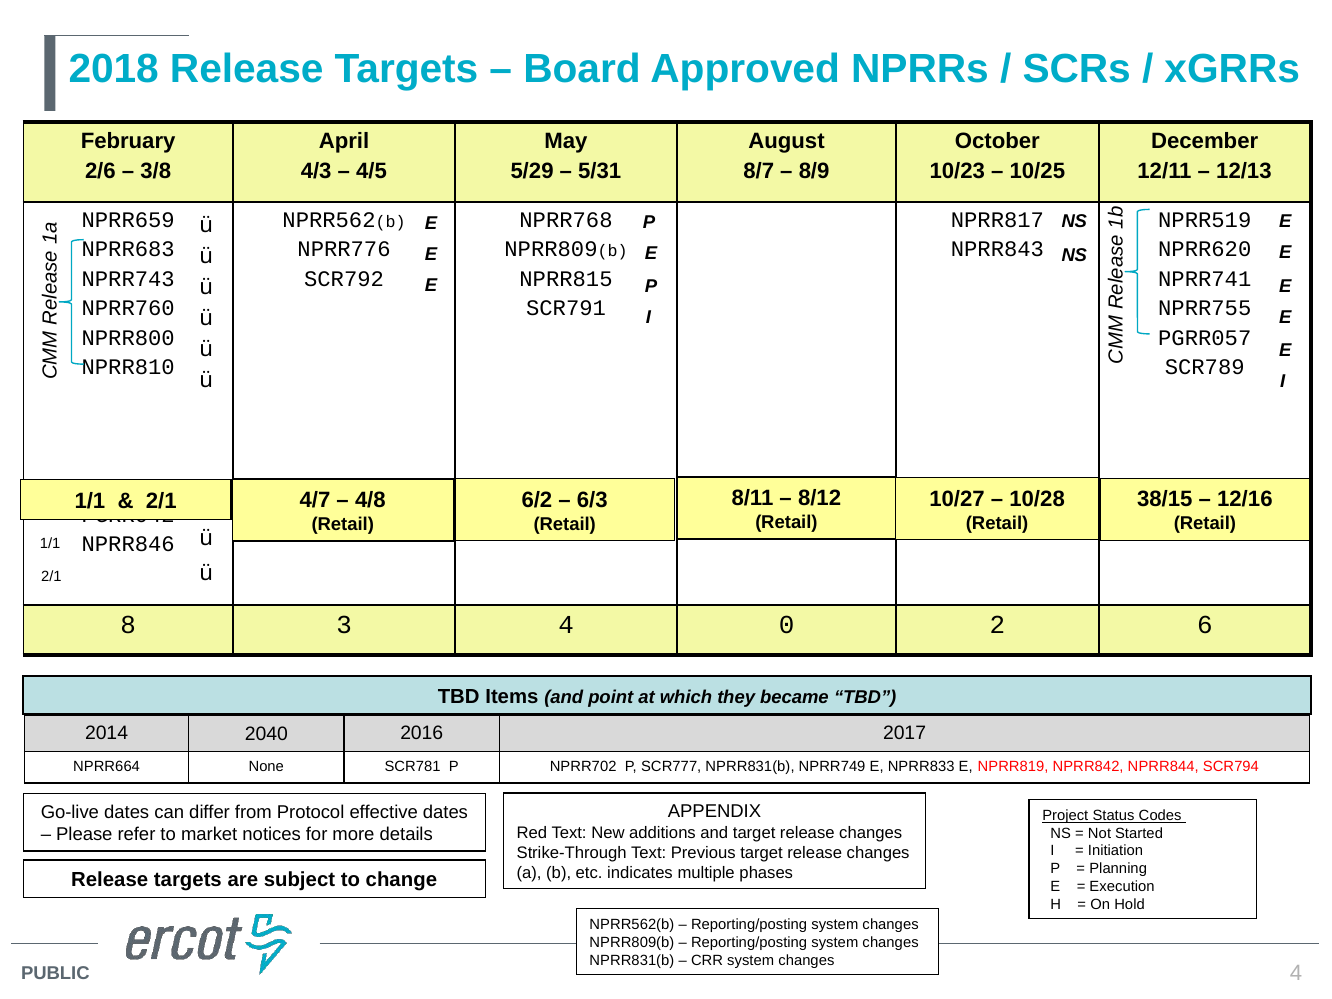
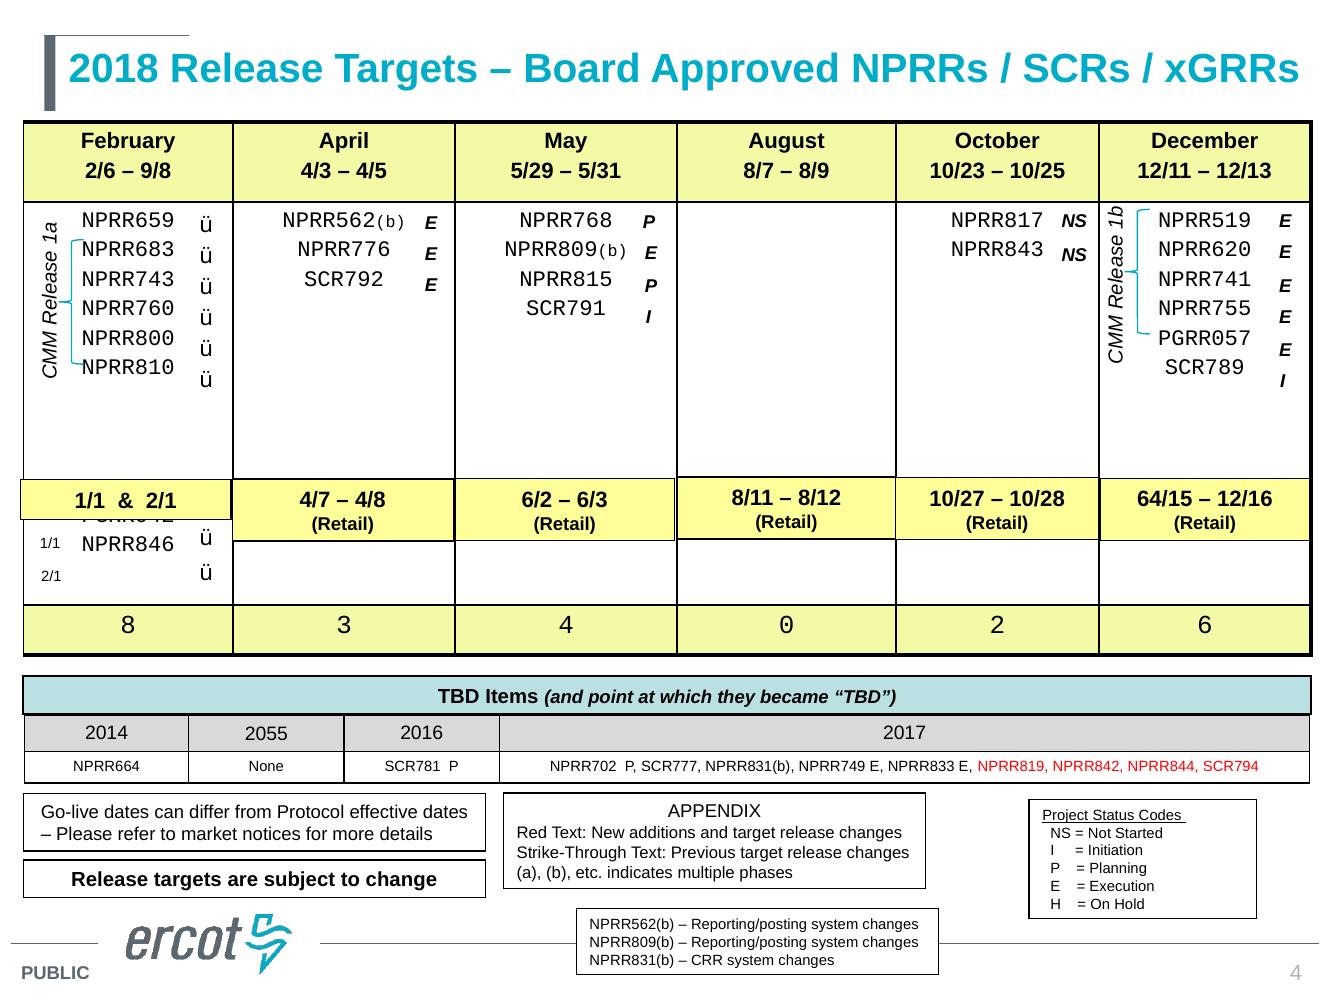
3/8: 3/8 -> 9/8 (156, 171)
38/15: 38/15 -> 64/15 (1165, 500)
2040: 2040 -> 2055 (266, 734)
